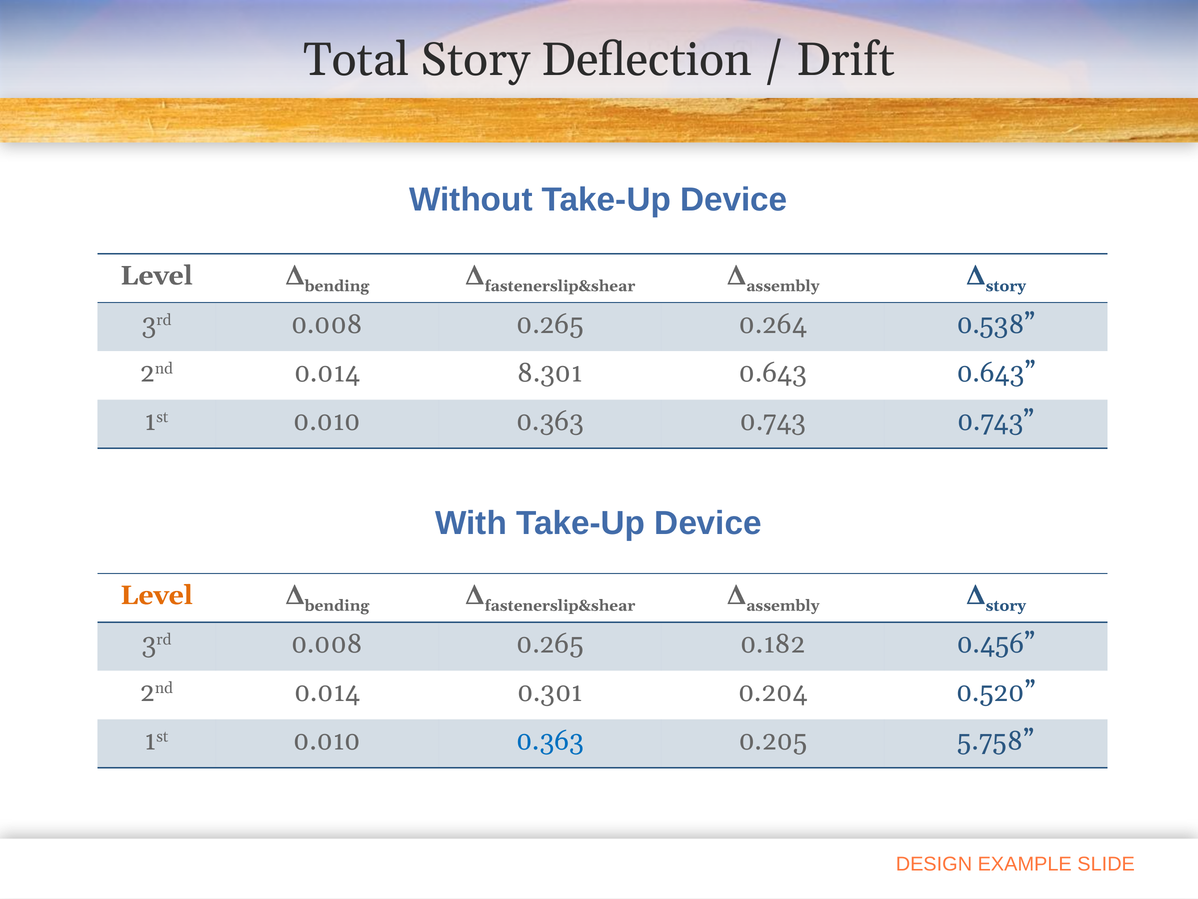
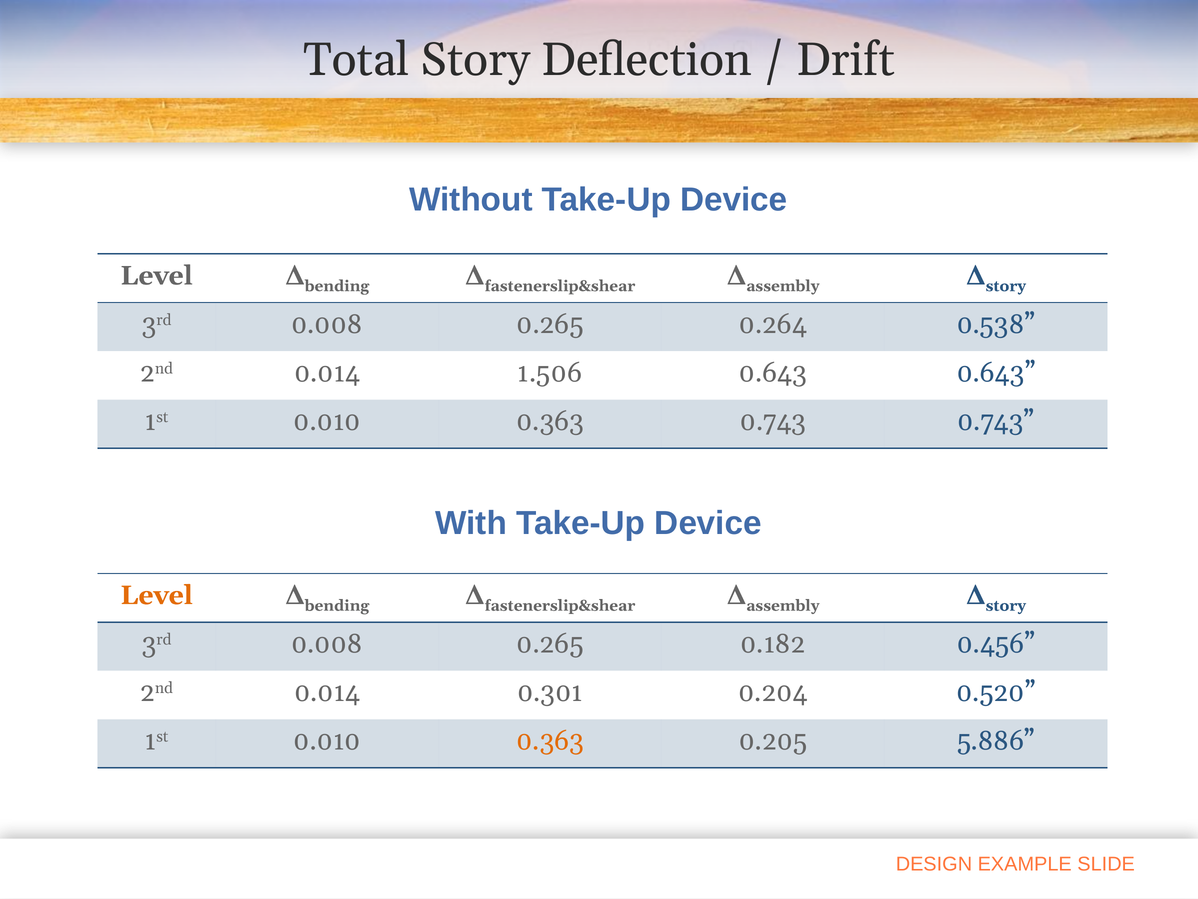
8.301: 8.301 -> 1.506 (550, 373)
0.363 colour: blue -> orange (550, 741)
5.758: 5.758 -> 5.886 (996, 741)
